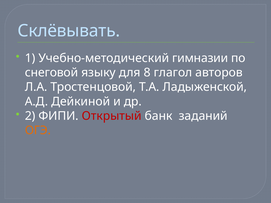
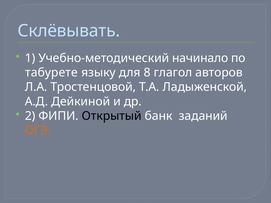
гимназии: гимназии -> начинало (200, 58)
снеговой: снеговой -> табурете (51, 73)
Открытый colour: red -> black (112, 116)
